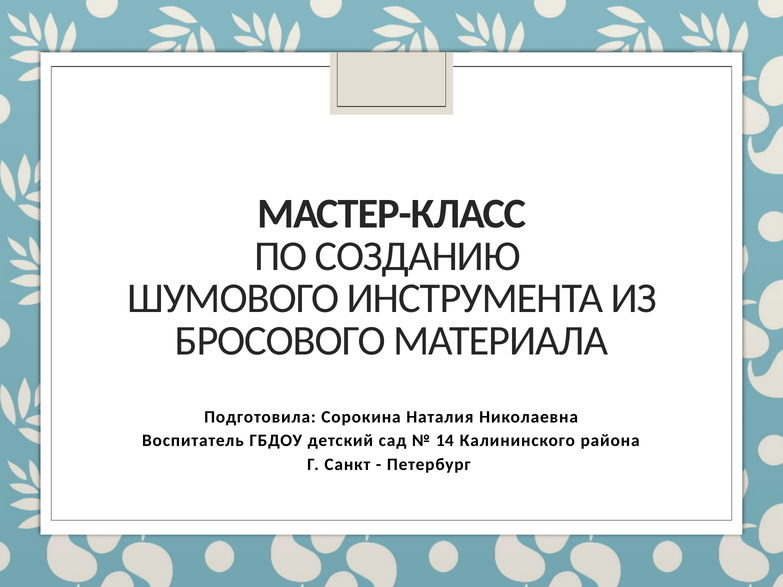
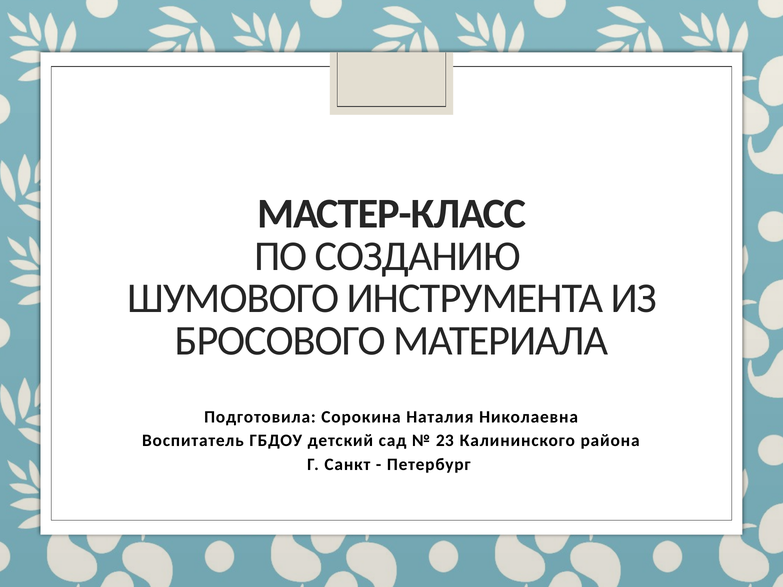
14: 14 -> 23 (445, 441)
